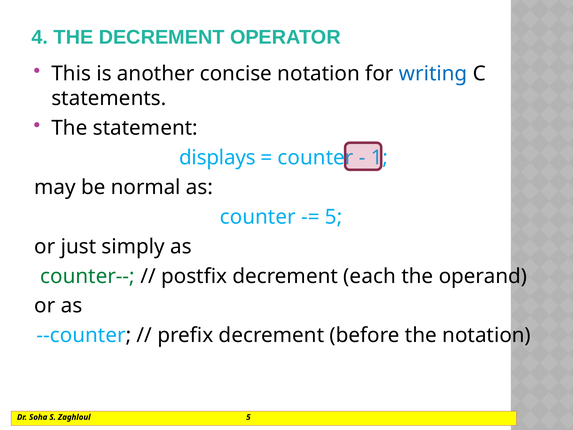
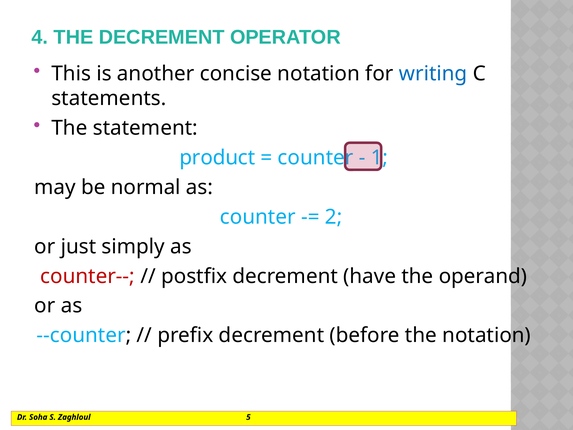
displays: displays -> product (217, 158)
5: 5 -> 2 (334, 217)
counter-- colour: green -> red (88, 276)
each: each -> have (370, 276)
